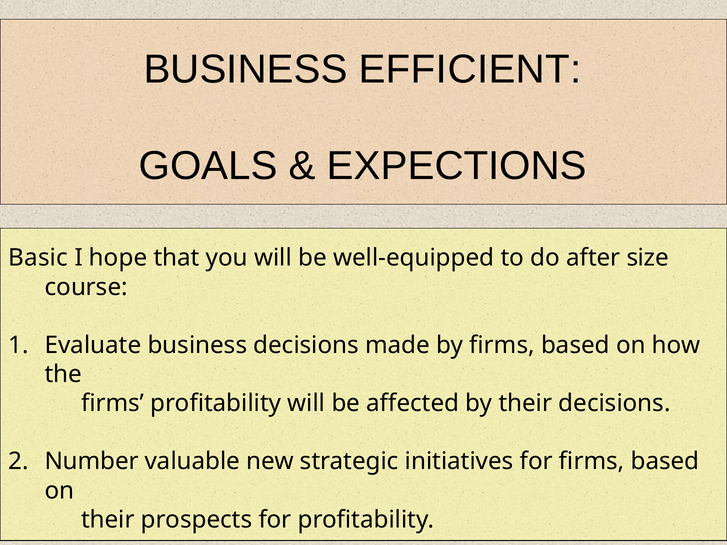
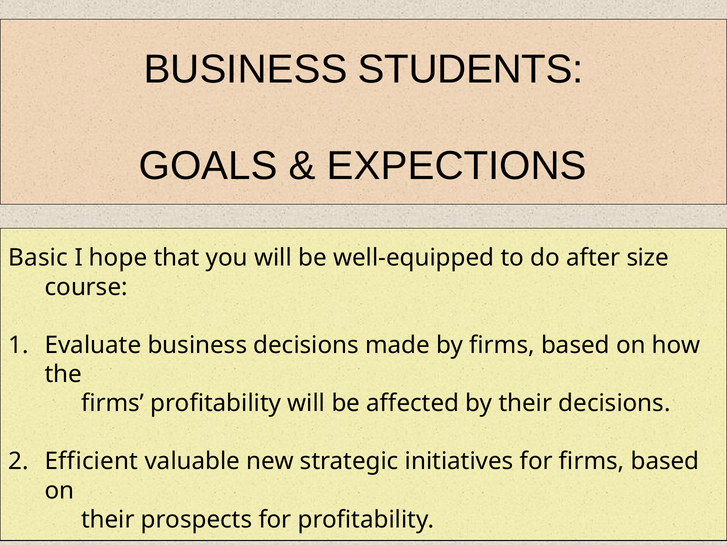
EFFICIENT: EFFICIENT -> STUDENTS (471, 69)
Number: Number -> Efficient (91, 462)
